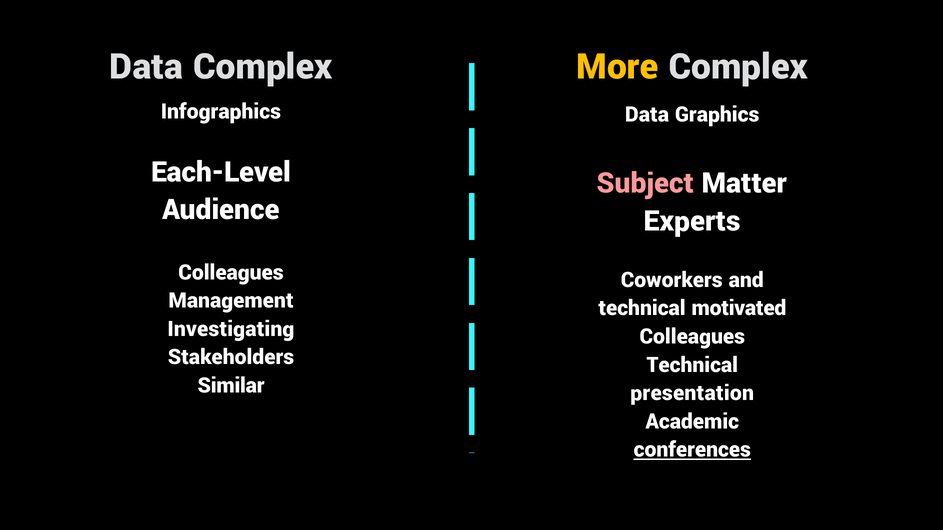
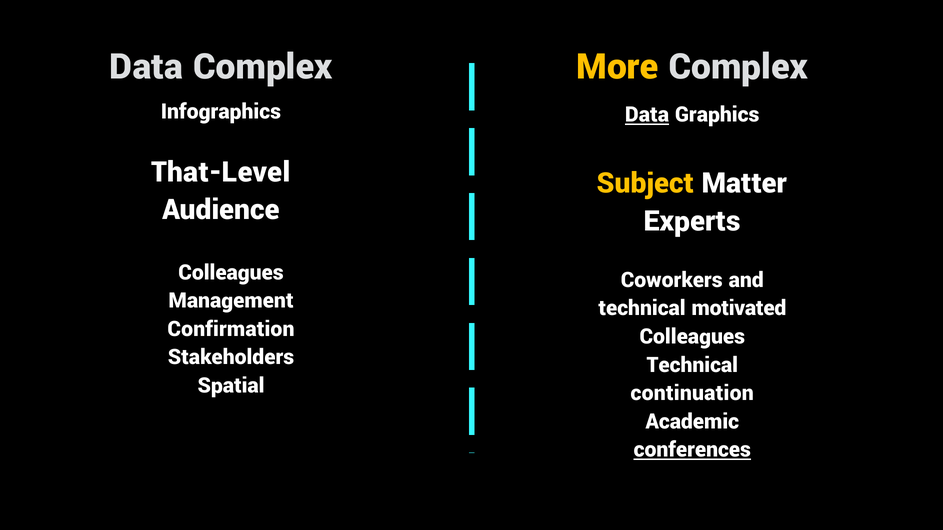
Data underline: none -> present (647, 114)
Each-Level: Each-Level -> That-Level (221, 171)
Subject colour: pink -> yellow (645, 183)
Investigating: Investigating -> Confirmation (231, 329)
Similar: Similar -> Spatial (231, 385)
presentation: presentation -> continuation (692, 393)
